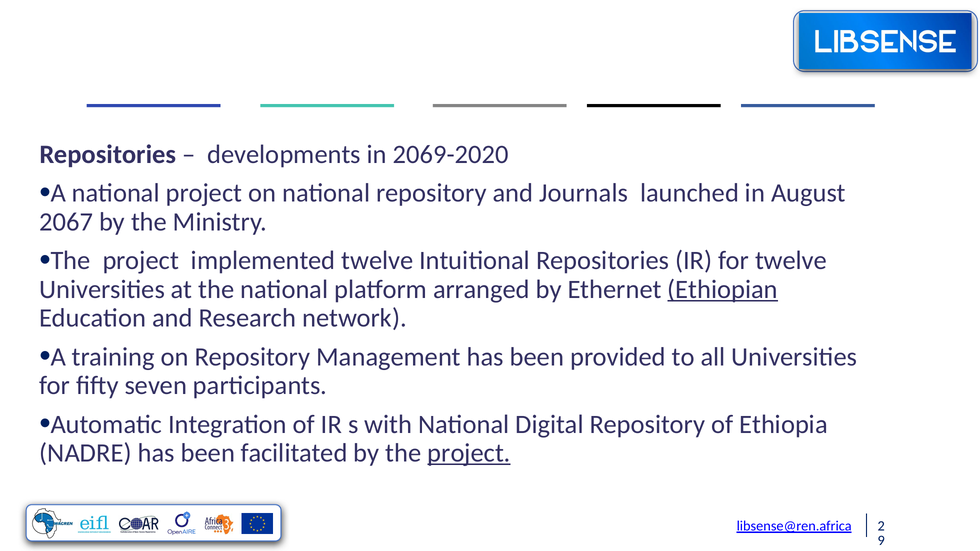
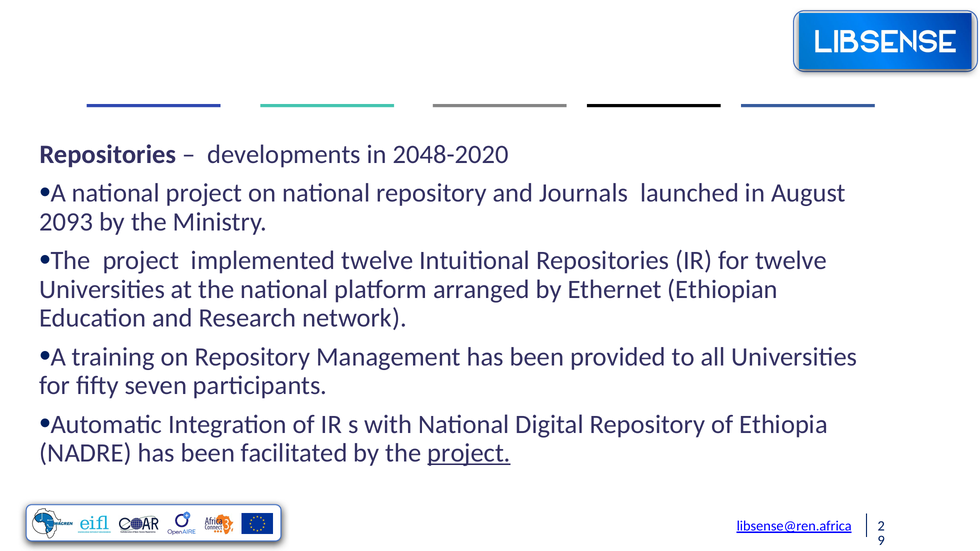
2069-2020: 2069-2020 -> 2048-2020 (451, 154)
2067: 2067 -> 2093 (66, 222)
Ethiopian underline: present -> none (723, 289)
